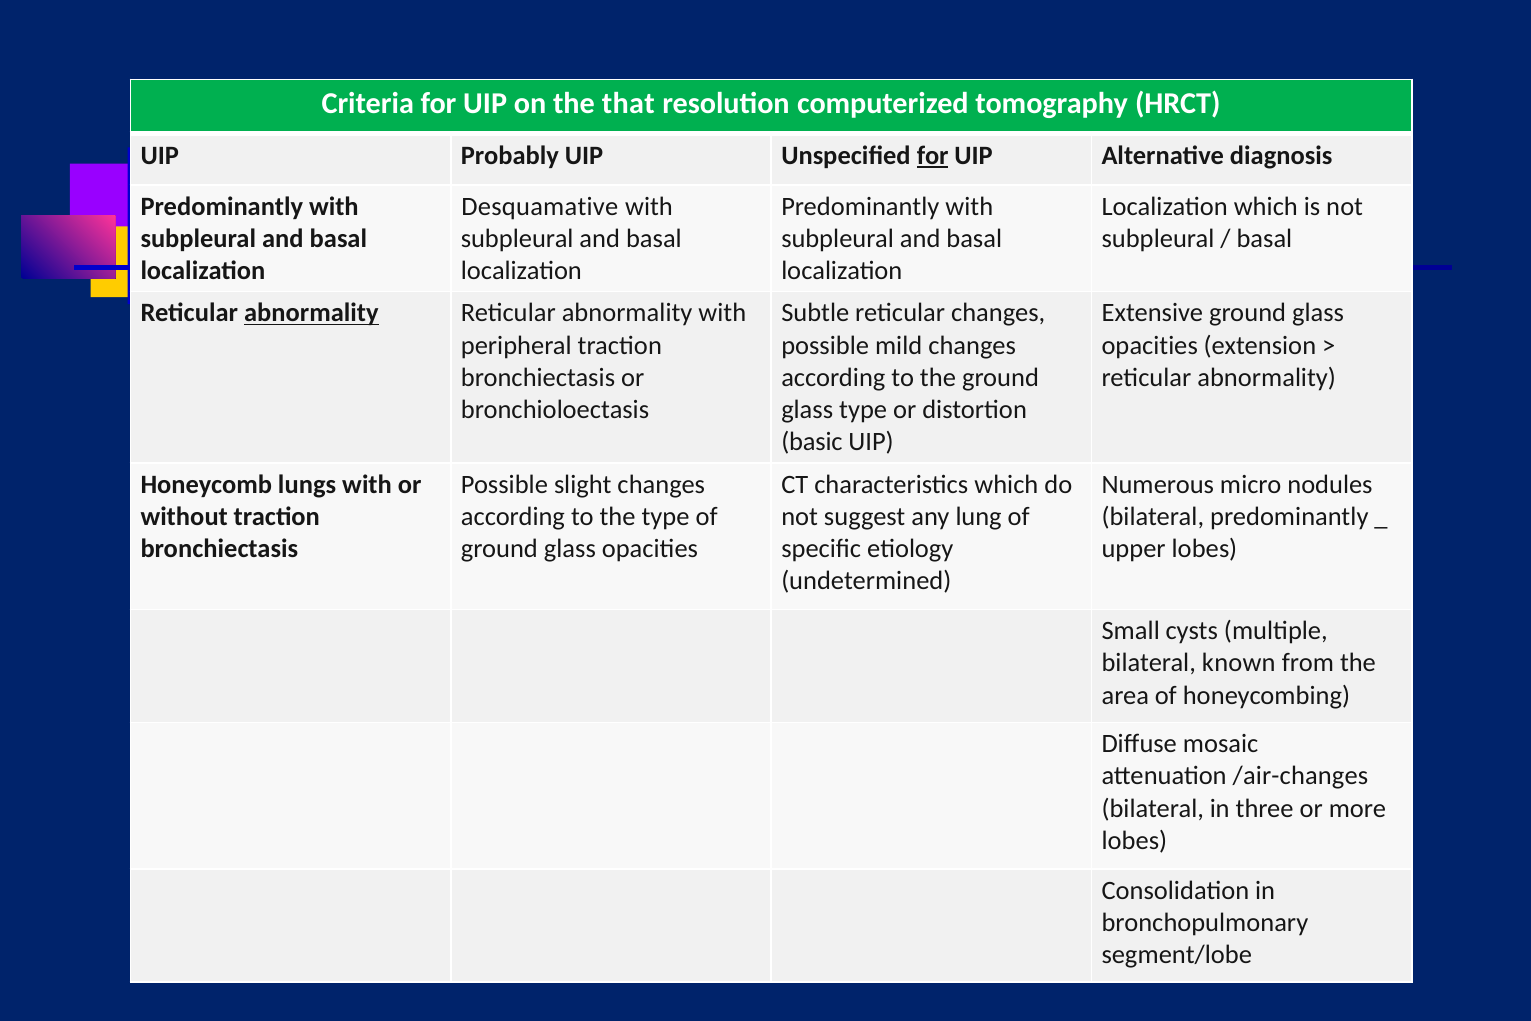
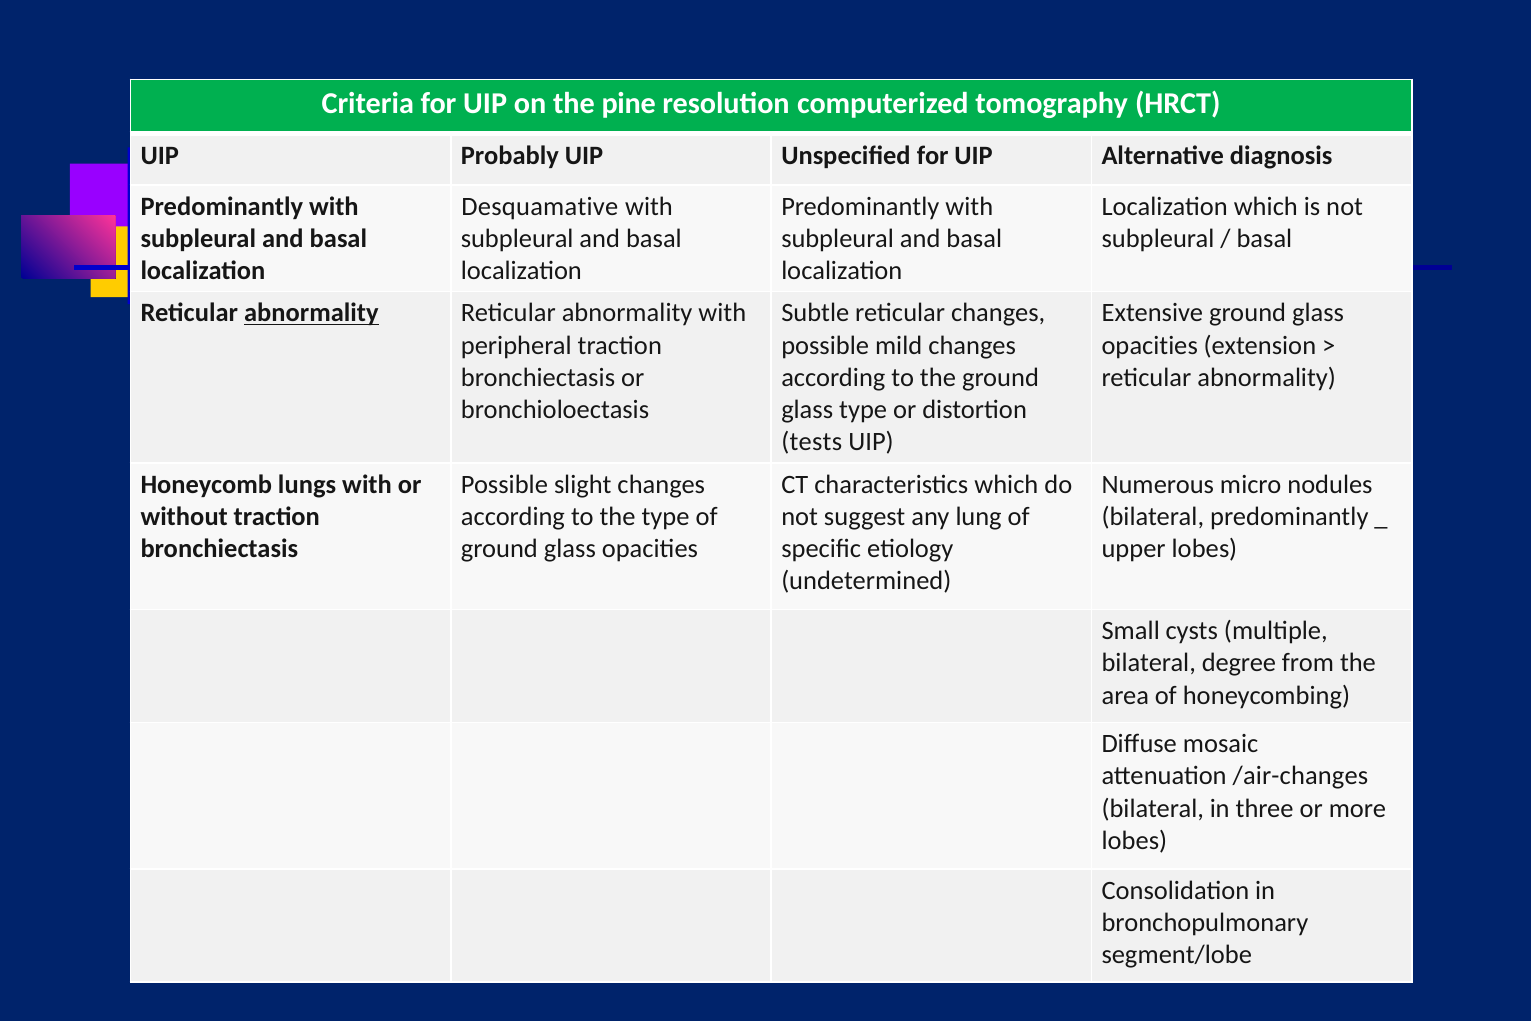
that: that -> pine (629, 103)
for underline: present -> none (933, 155)
basic: basic -> tests (812, 442)
known: known -> degree (1239, 663)
